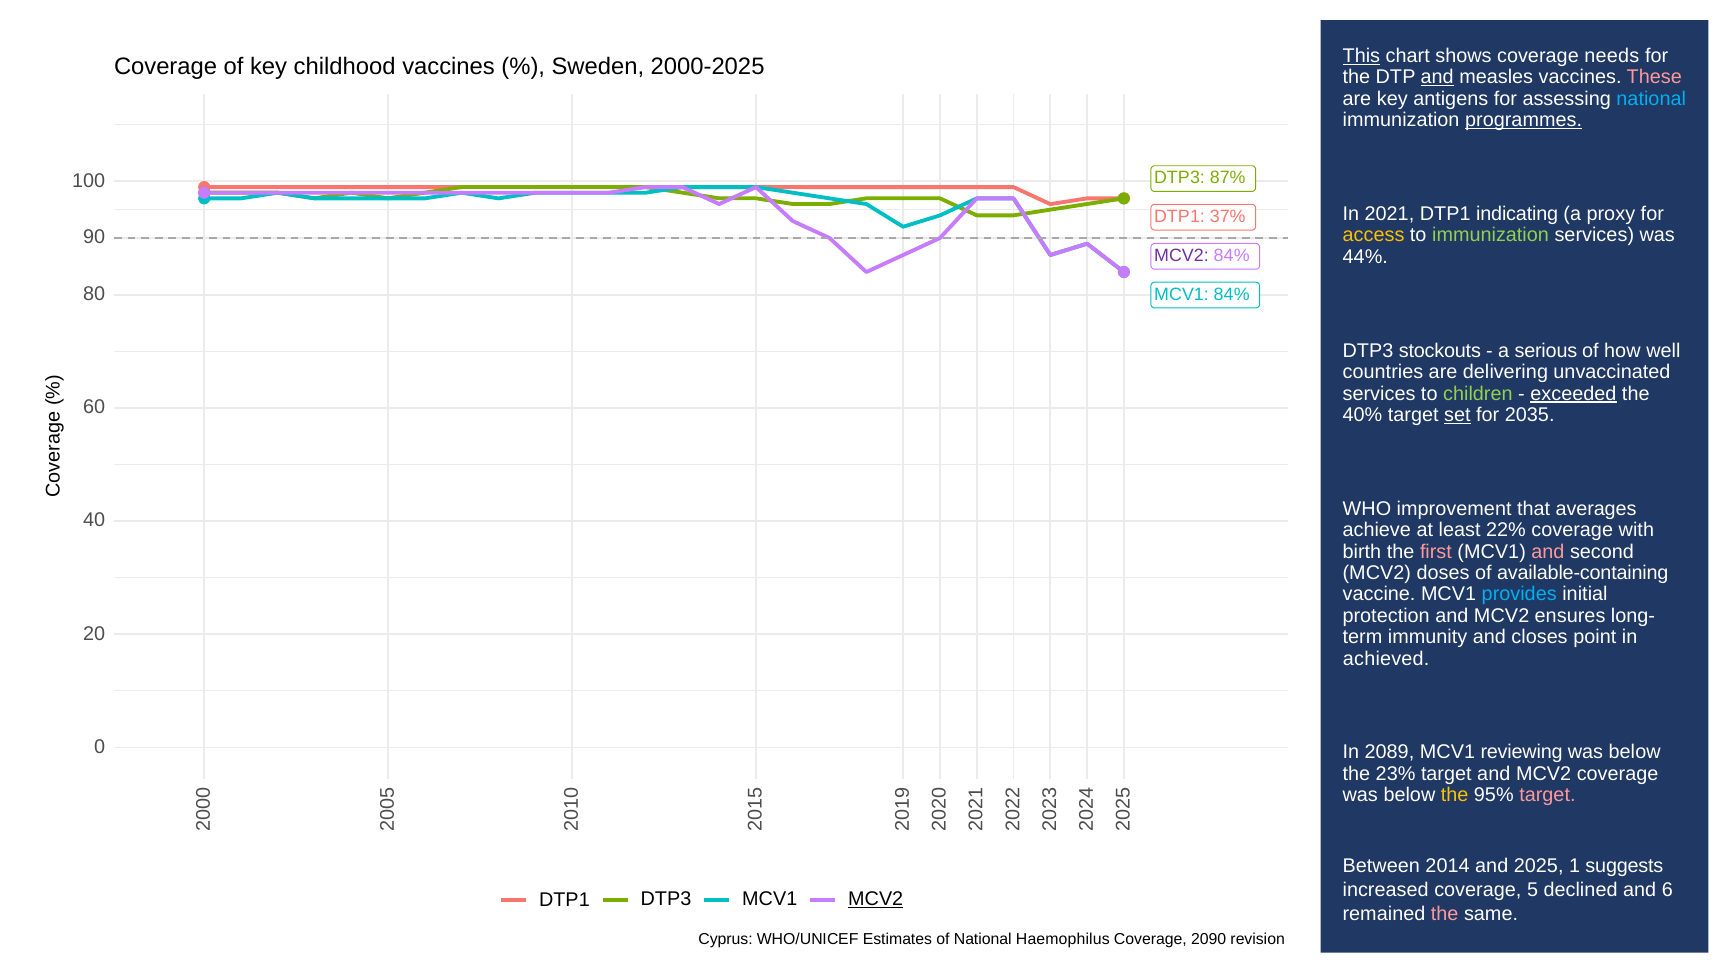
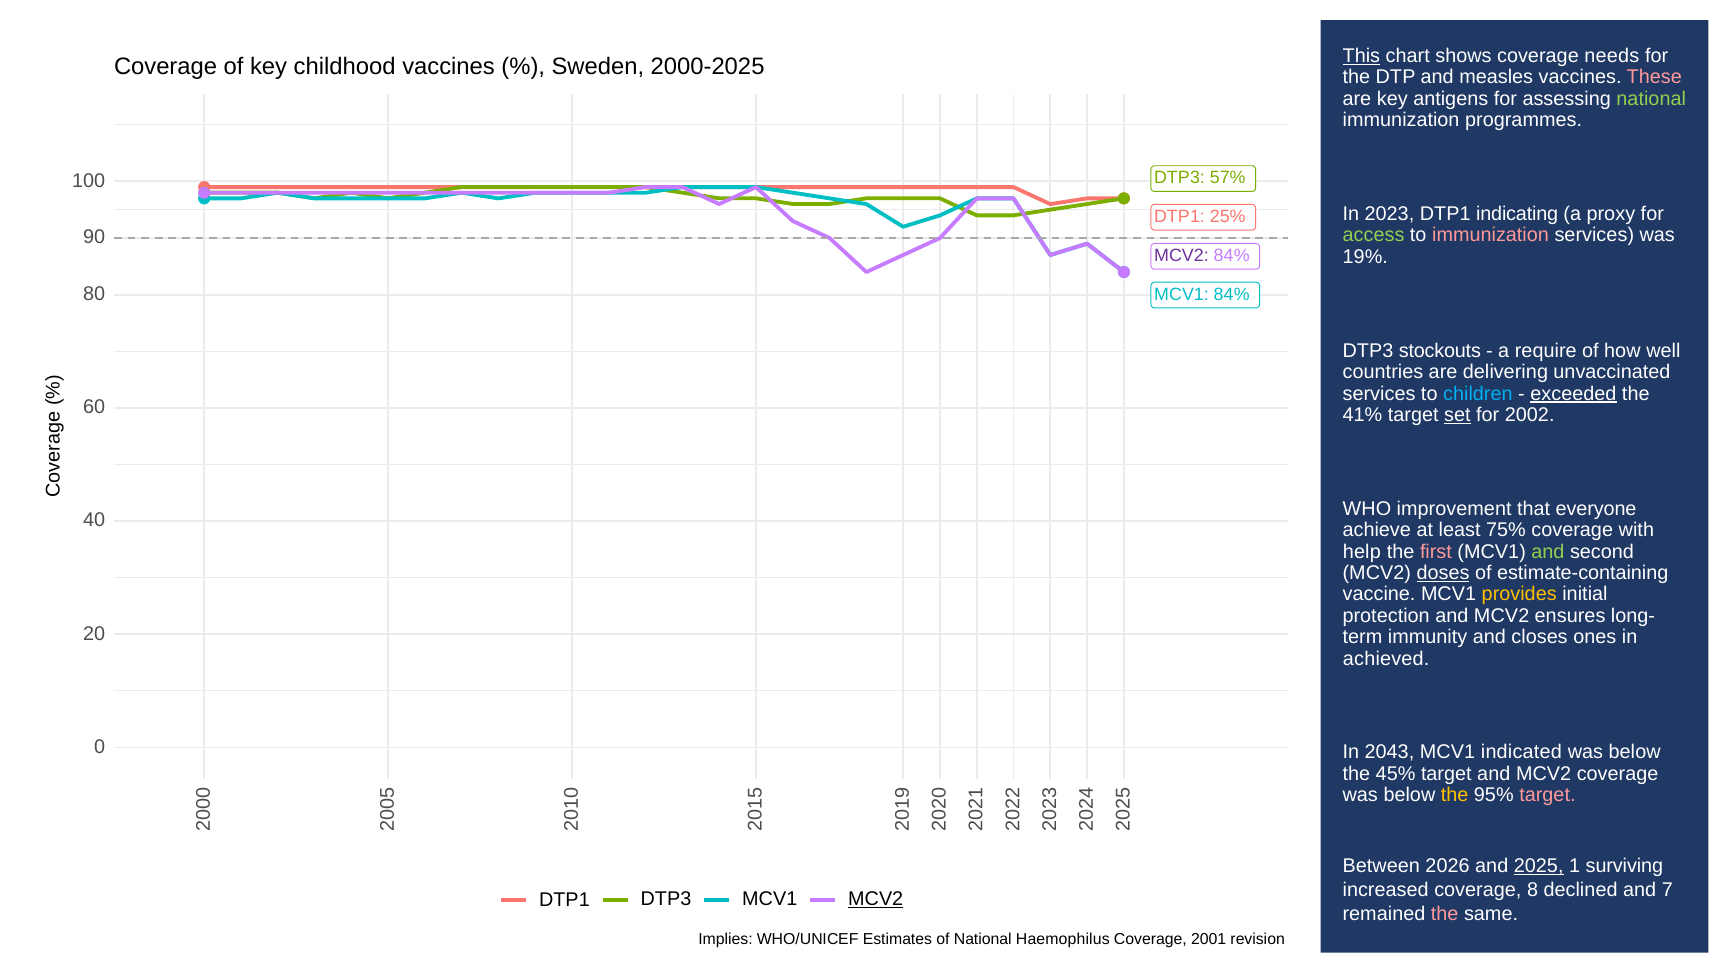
and underline: present -> none (1437, 77)
national colour: light blue -> light green (1651, 99)
programmes underline: present -> none (1524, 120)
87%: 87% -> 57% (1228, 178)
2021: 2021 -> 2023 (1389, 214)
37%: 37% -> 25% (1228, 216)
access colour: yellow -> light green (1374, 235)
immunization colour: light green -> pink (1491, 235)
44%: 44% -> 19% (1365, 257)
serious: serious -> require (1546, 351)
children colour: light green -> light blue (1478, 394)
40%: 40% -> 41% (1363, 415)
2035: 2035 -> 2002 (1530, 415)
averages: averages -> everyone (1596, 509)
22%: 22% -> 75% (1506, 530)
birth: birth -> help (1362, 552)
and colour: pink -> light green (1548, 552)
doses underline: none -> present (1443, 573)
available-containing: available-containing -> estimate-containing (1583, 573)
provides colour: light blue -> yellow (1519, 594)
point: point -> ones (1595, 637)
2089: 2089 -> 2043 (1389, 753)
reviewing: reviewing -> indicated (1521, 753)
23%: 23% -> 45% (1396, 774)
2014: 2014 -> 2026 (1448, 866)
2025 underline: none -> present (1539, 866)
suggests: suggests -> surviving (1624, 866)
coverage 5: 5 -> 8 (1533, 890)
6: 6 -> 7 (1667, 890)
Cyprus: Cyprus -> Implies (726, 939)
2090: 2090 -> 2001 (1209, 939)
